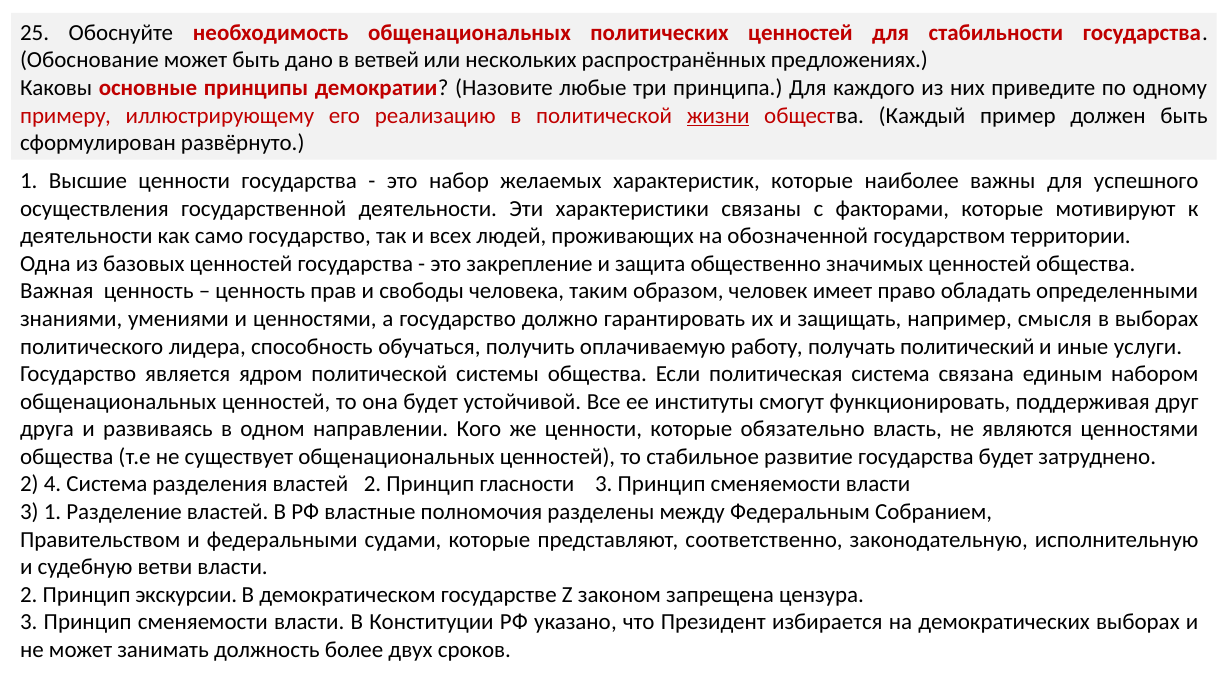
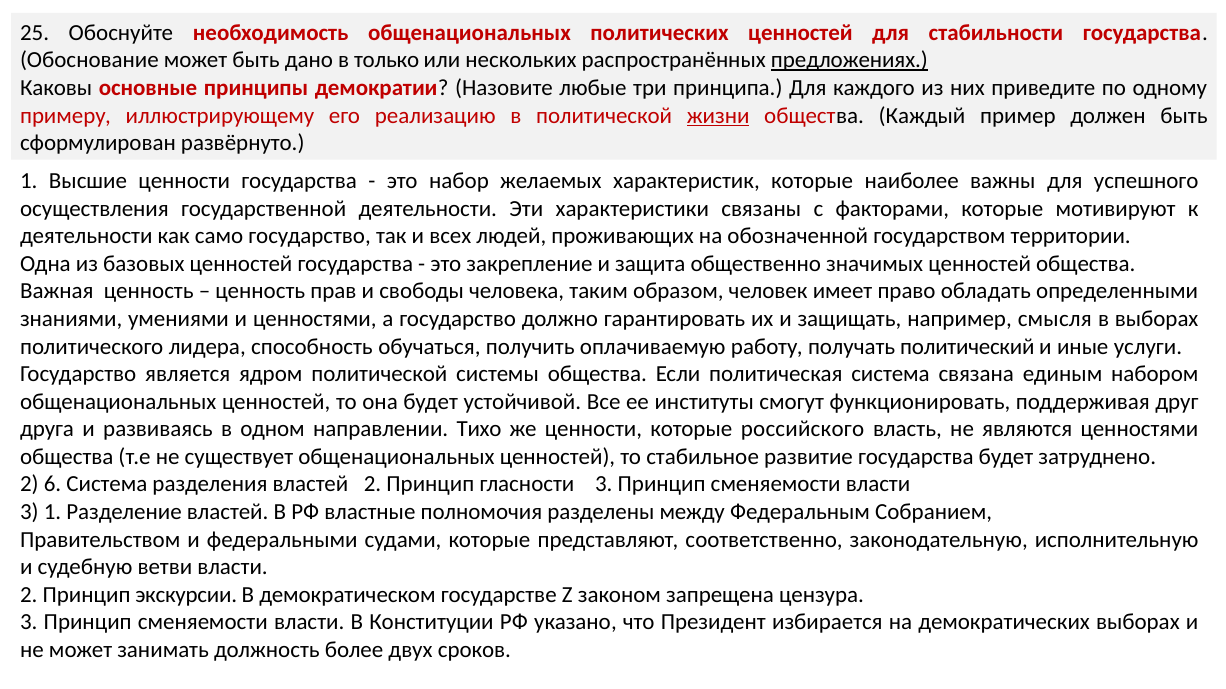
ветвей: ветвей -> только (387, 60)
предложениях underline: none -> present (849, 60)
Кого: Кого -> Тихо (479, 430)
обязательно: обязательно -> российского (803, 430)
4: 4 -> 6 (53, 485)
